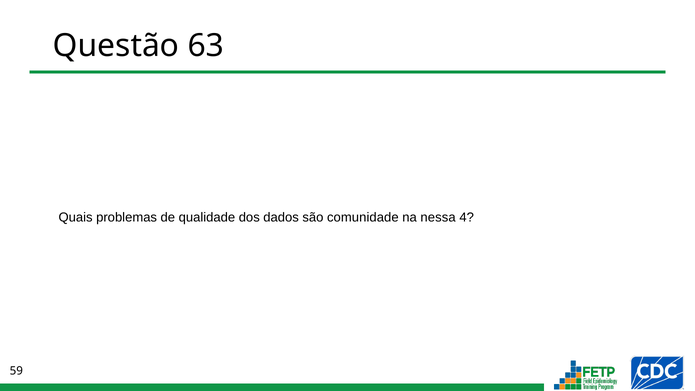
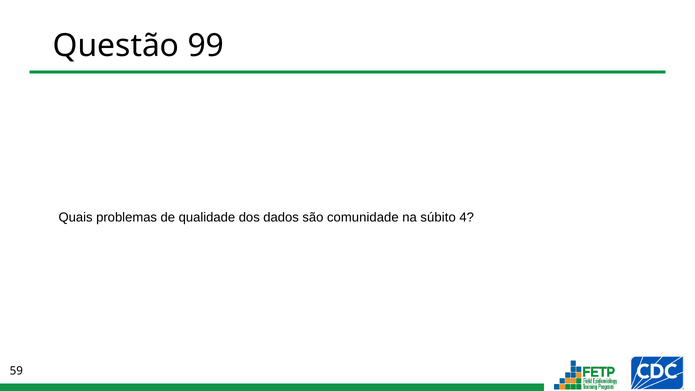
63: 63 -> 99 (206, 46)
nessa: nessa -> súbito (438, 217)
